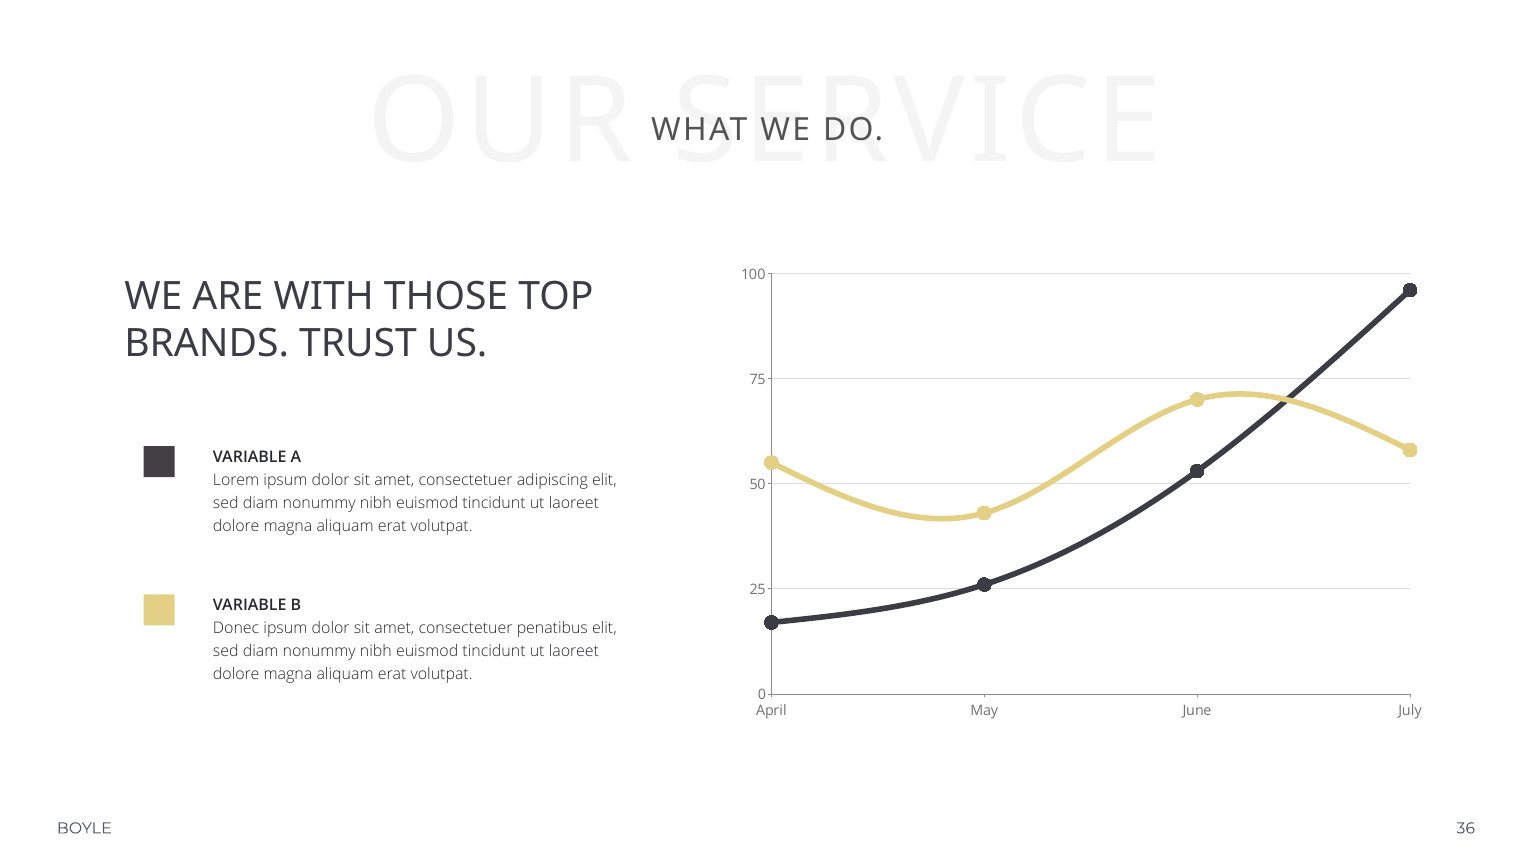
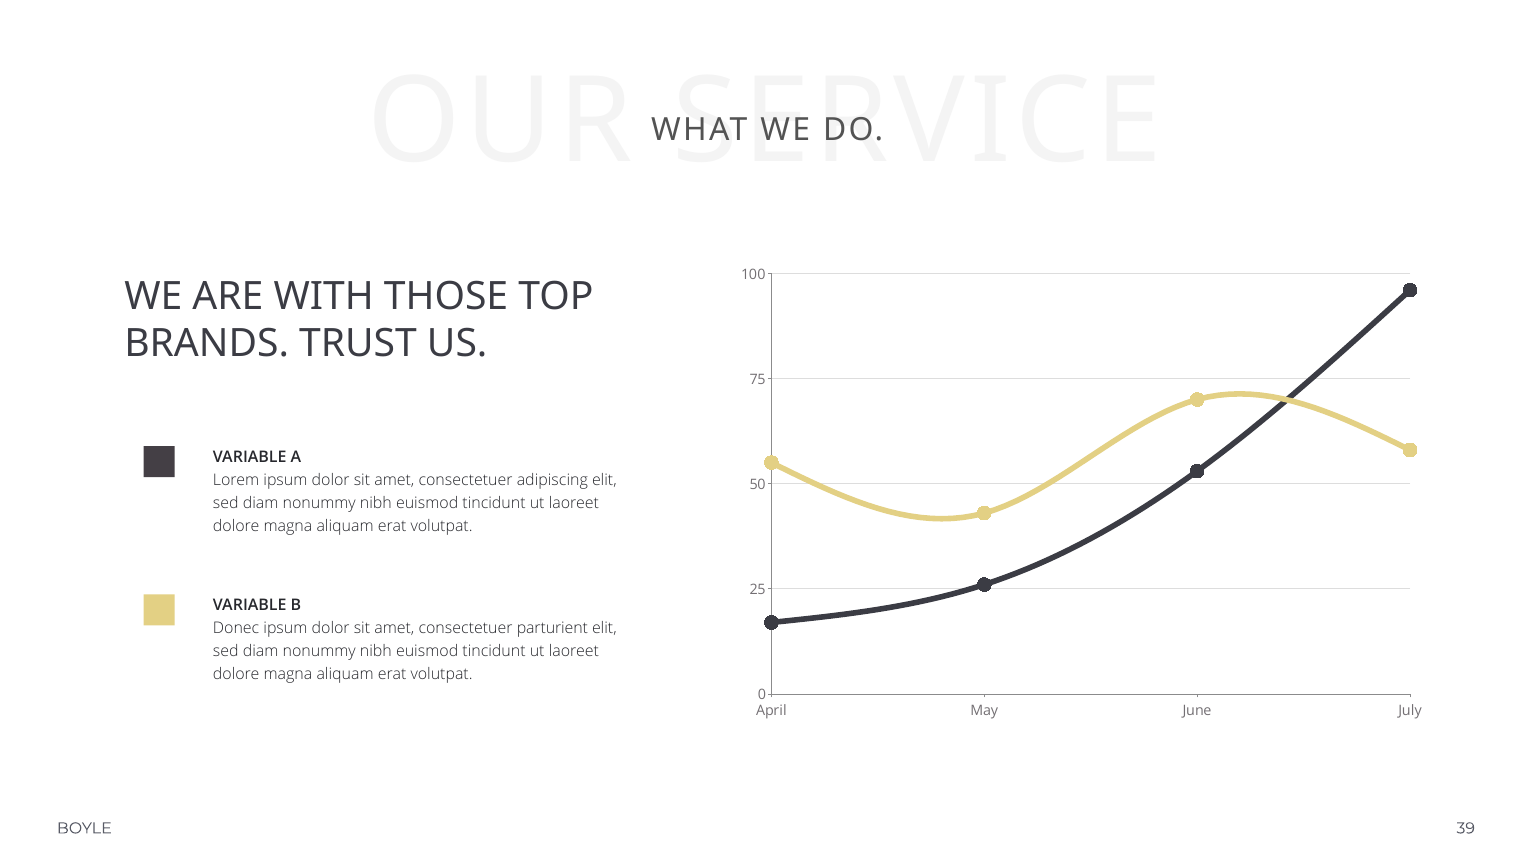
penatibus: penatibus -> parturient (552, 629)
36: 36 -> 39 (1466, 828)
